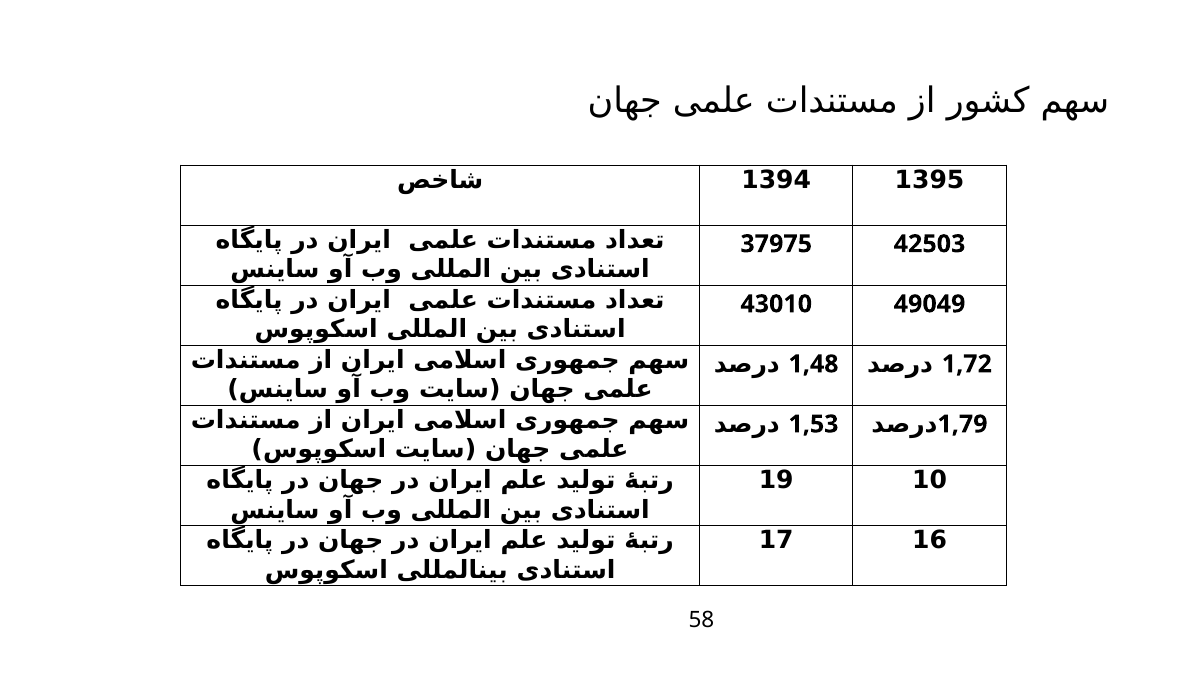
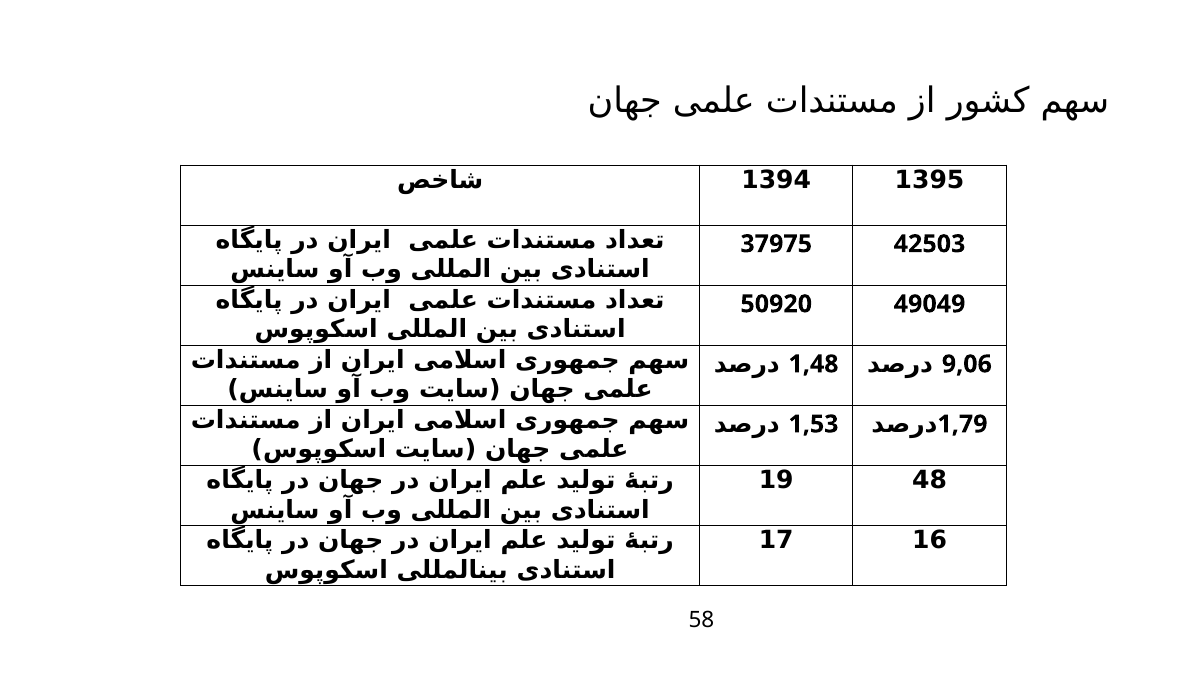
43010: 43010 -> 50920 (776, 304)
1,72: 1,72 -> 9,06 (967, 364)
10: 10 -> 48 (930, 480)
